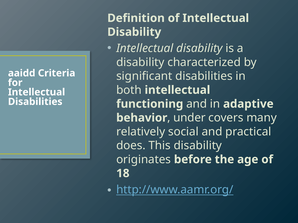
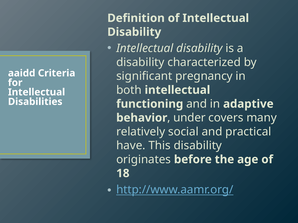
significant disabilities: disabilities -> pregnancy (204, 76)
does: does -> have (131, 146)
